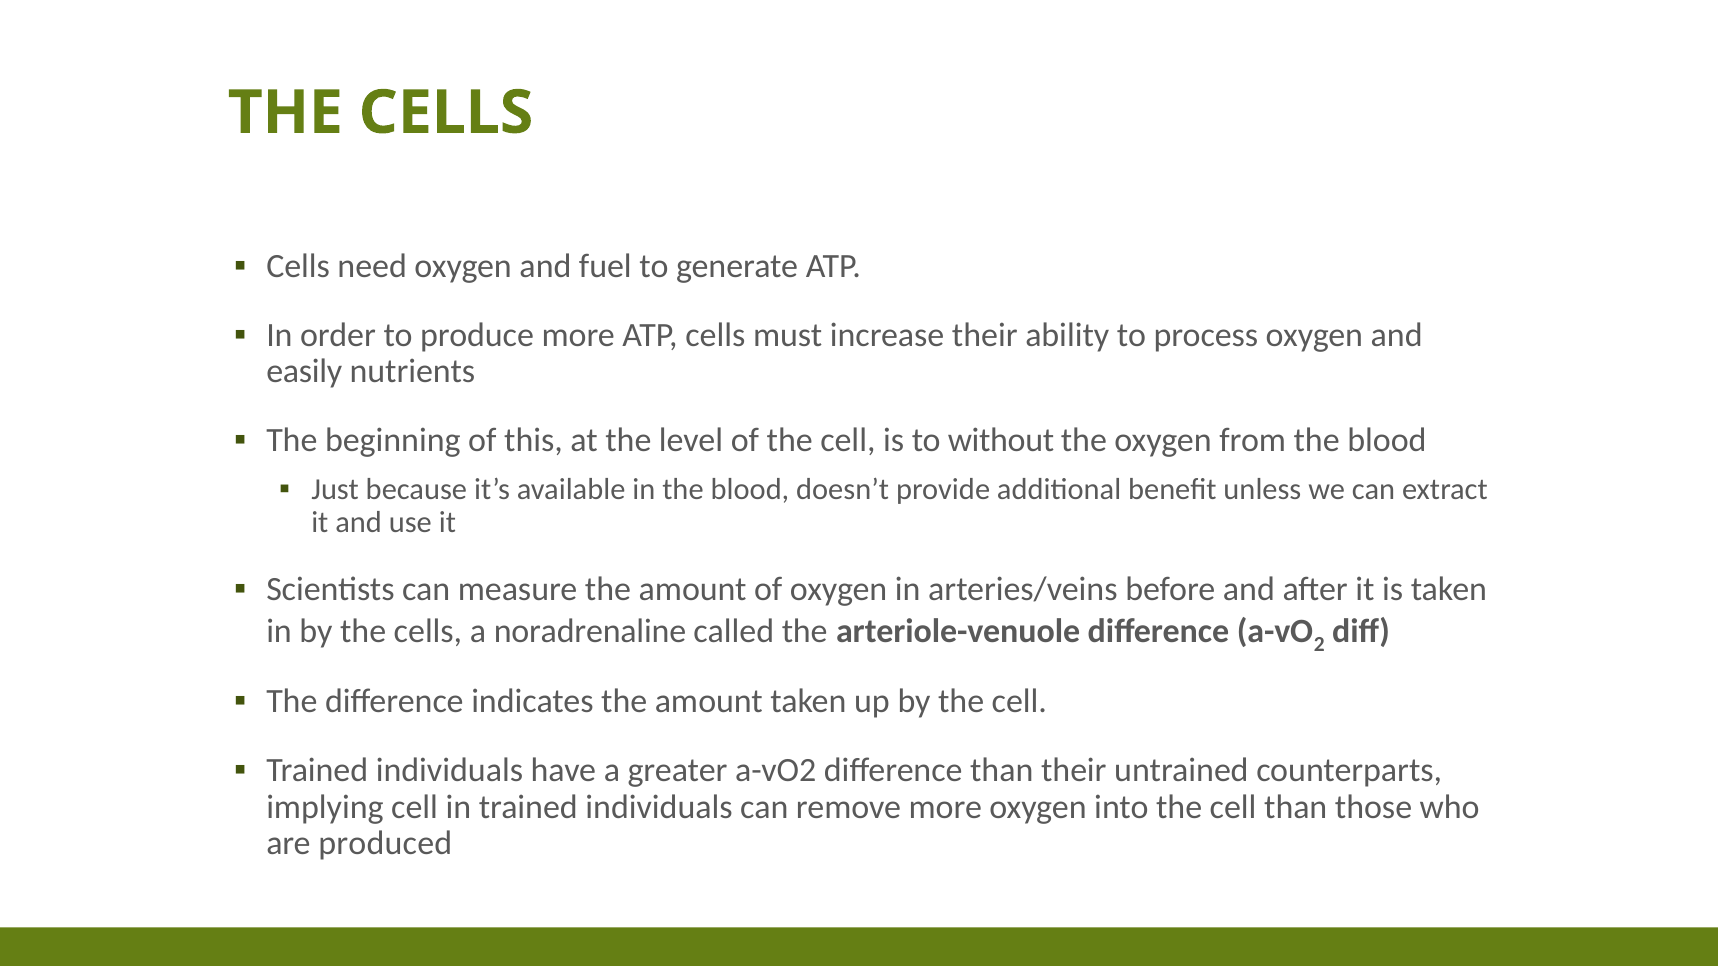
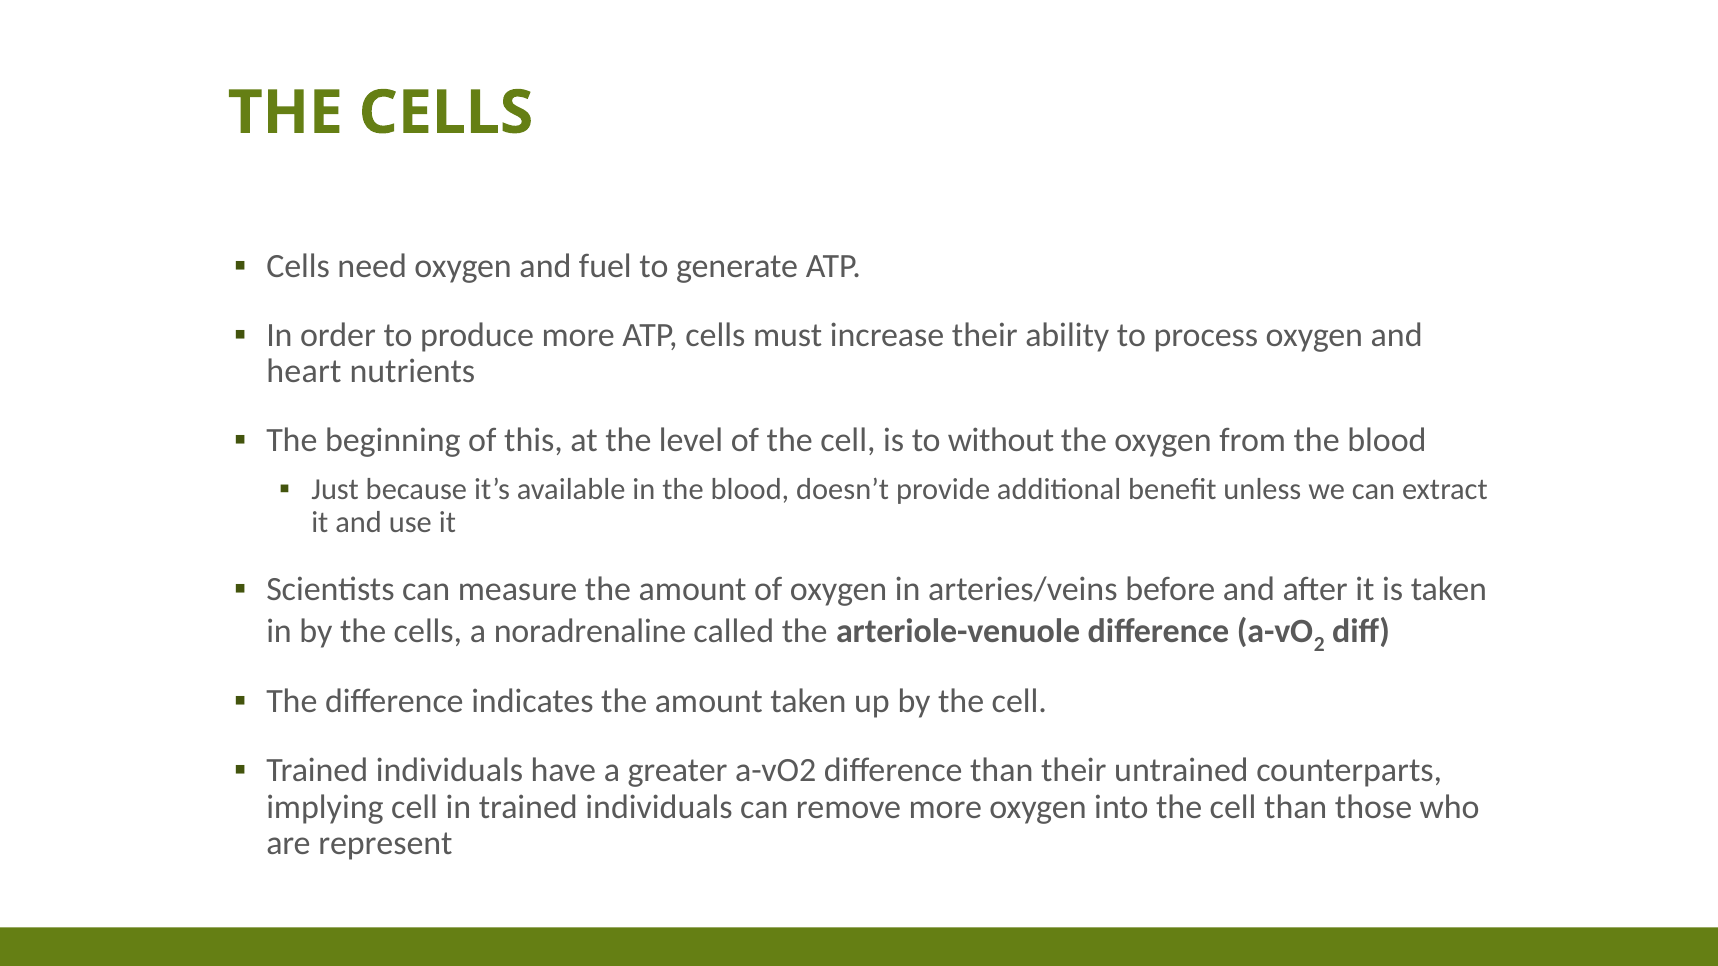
easily: easily -> heart (304, 372)
produced: produced -> represent (385, 844)
